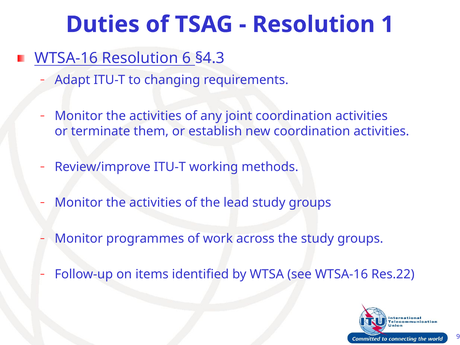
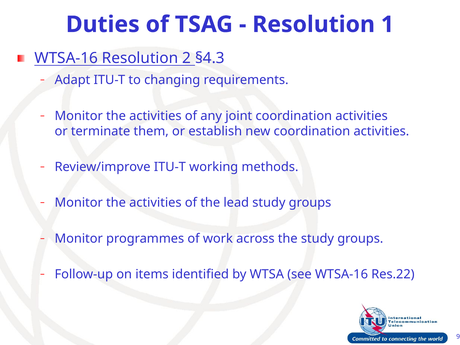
6: 6 -> 2 (187, 58)
